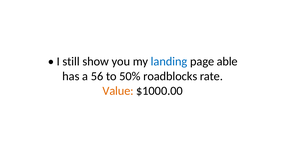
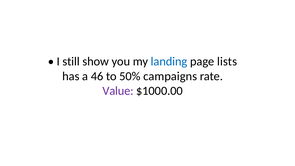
able: able -> lists (227, 61)
56: 56 -> 46 (97, 76)
roadblocks: roadblocks -> campaigns (170, 76)
Value colour: orange -> purple (118, 91)
